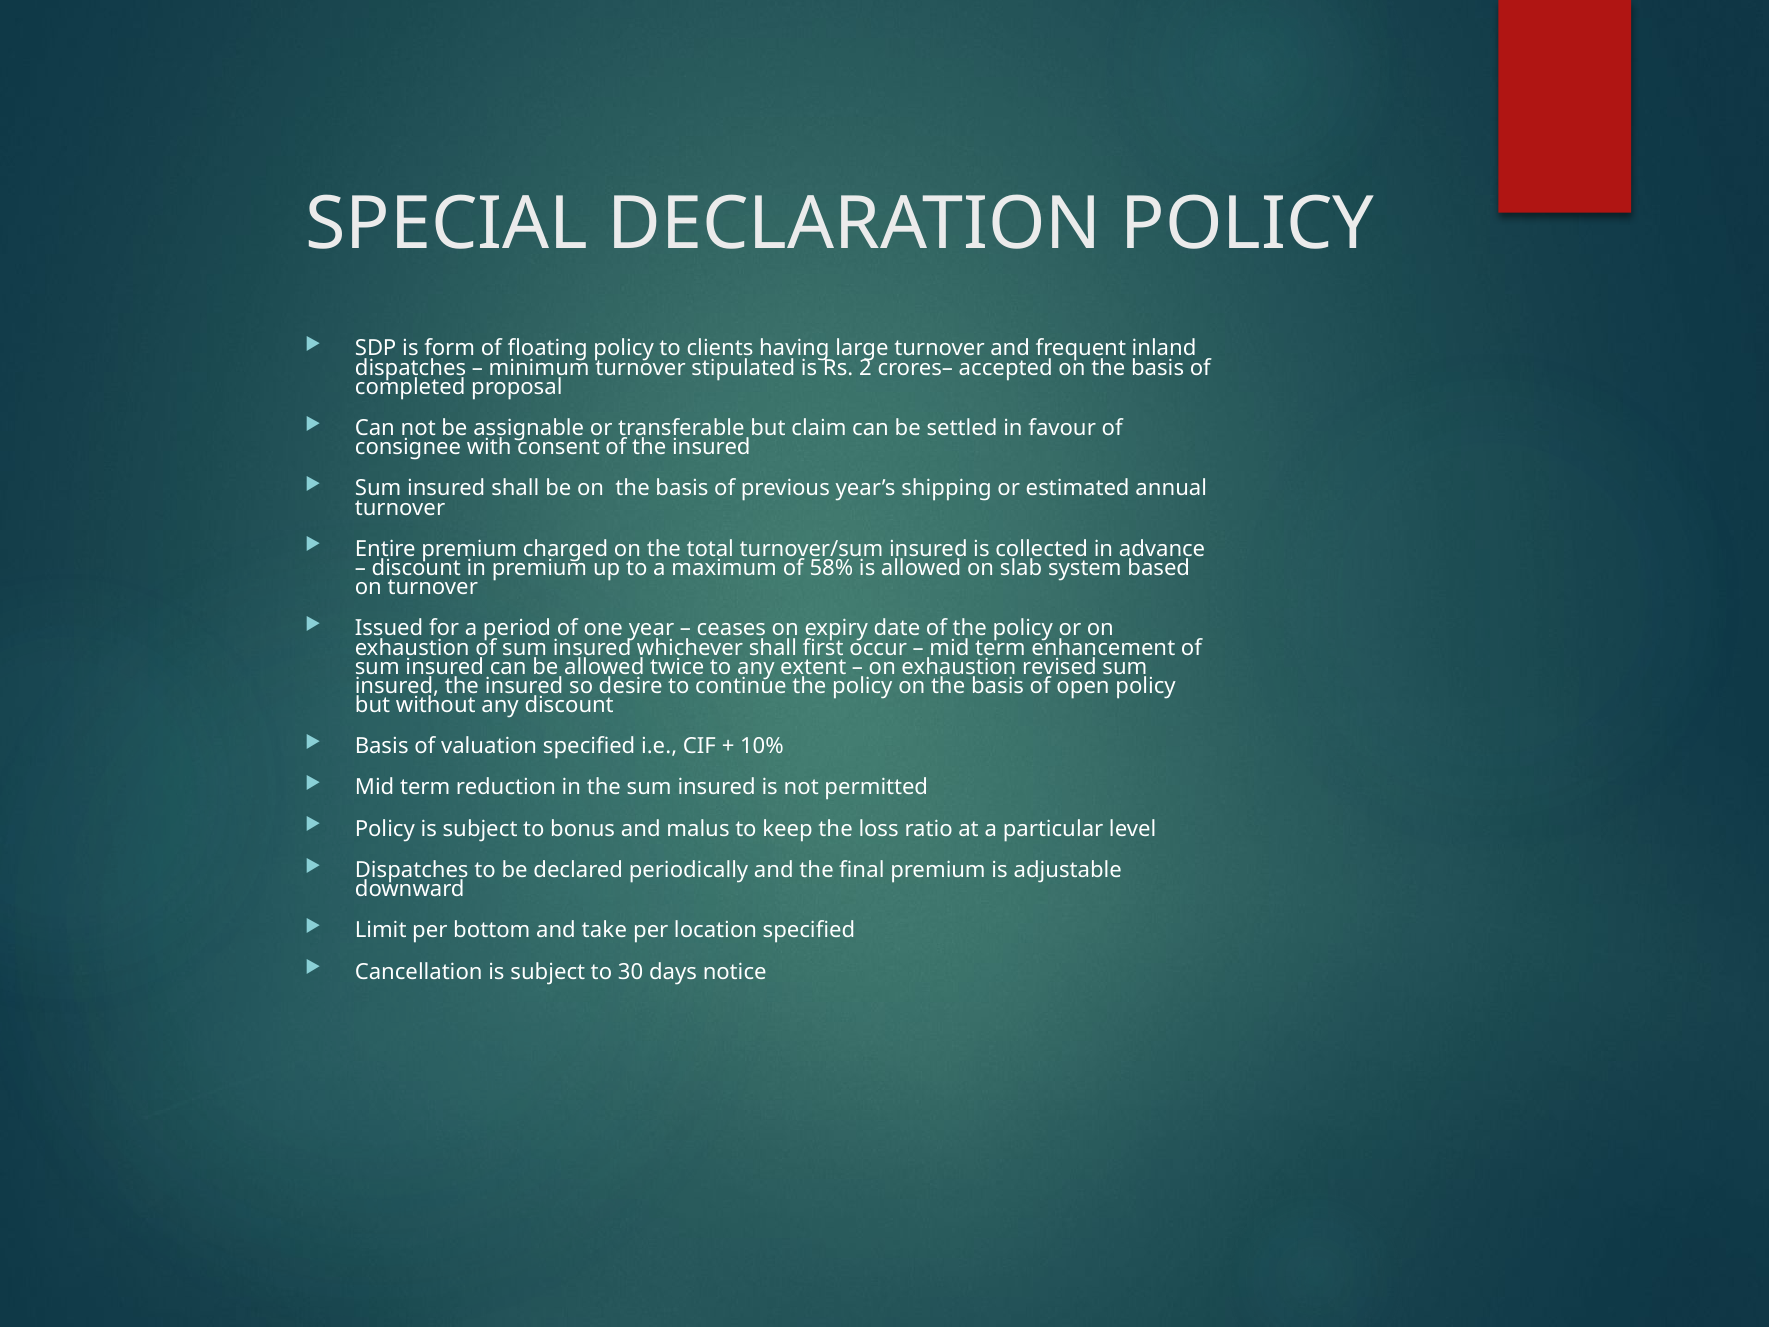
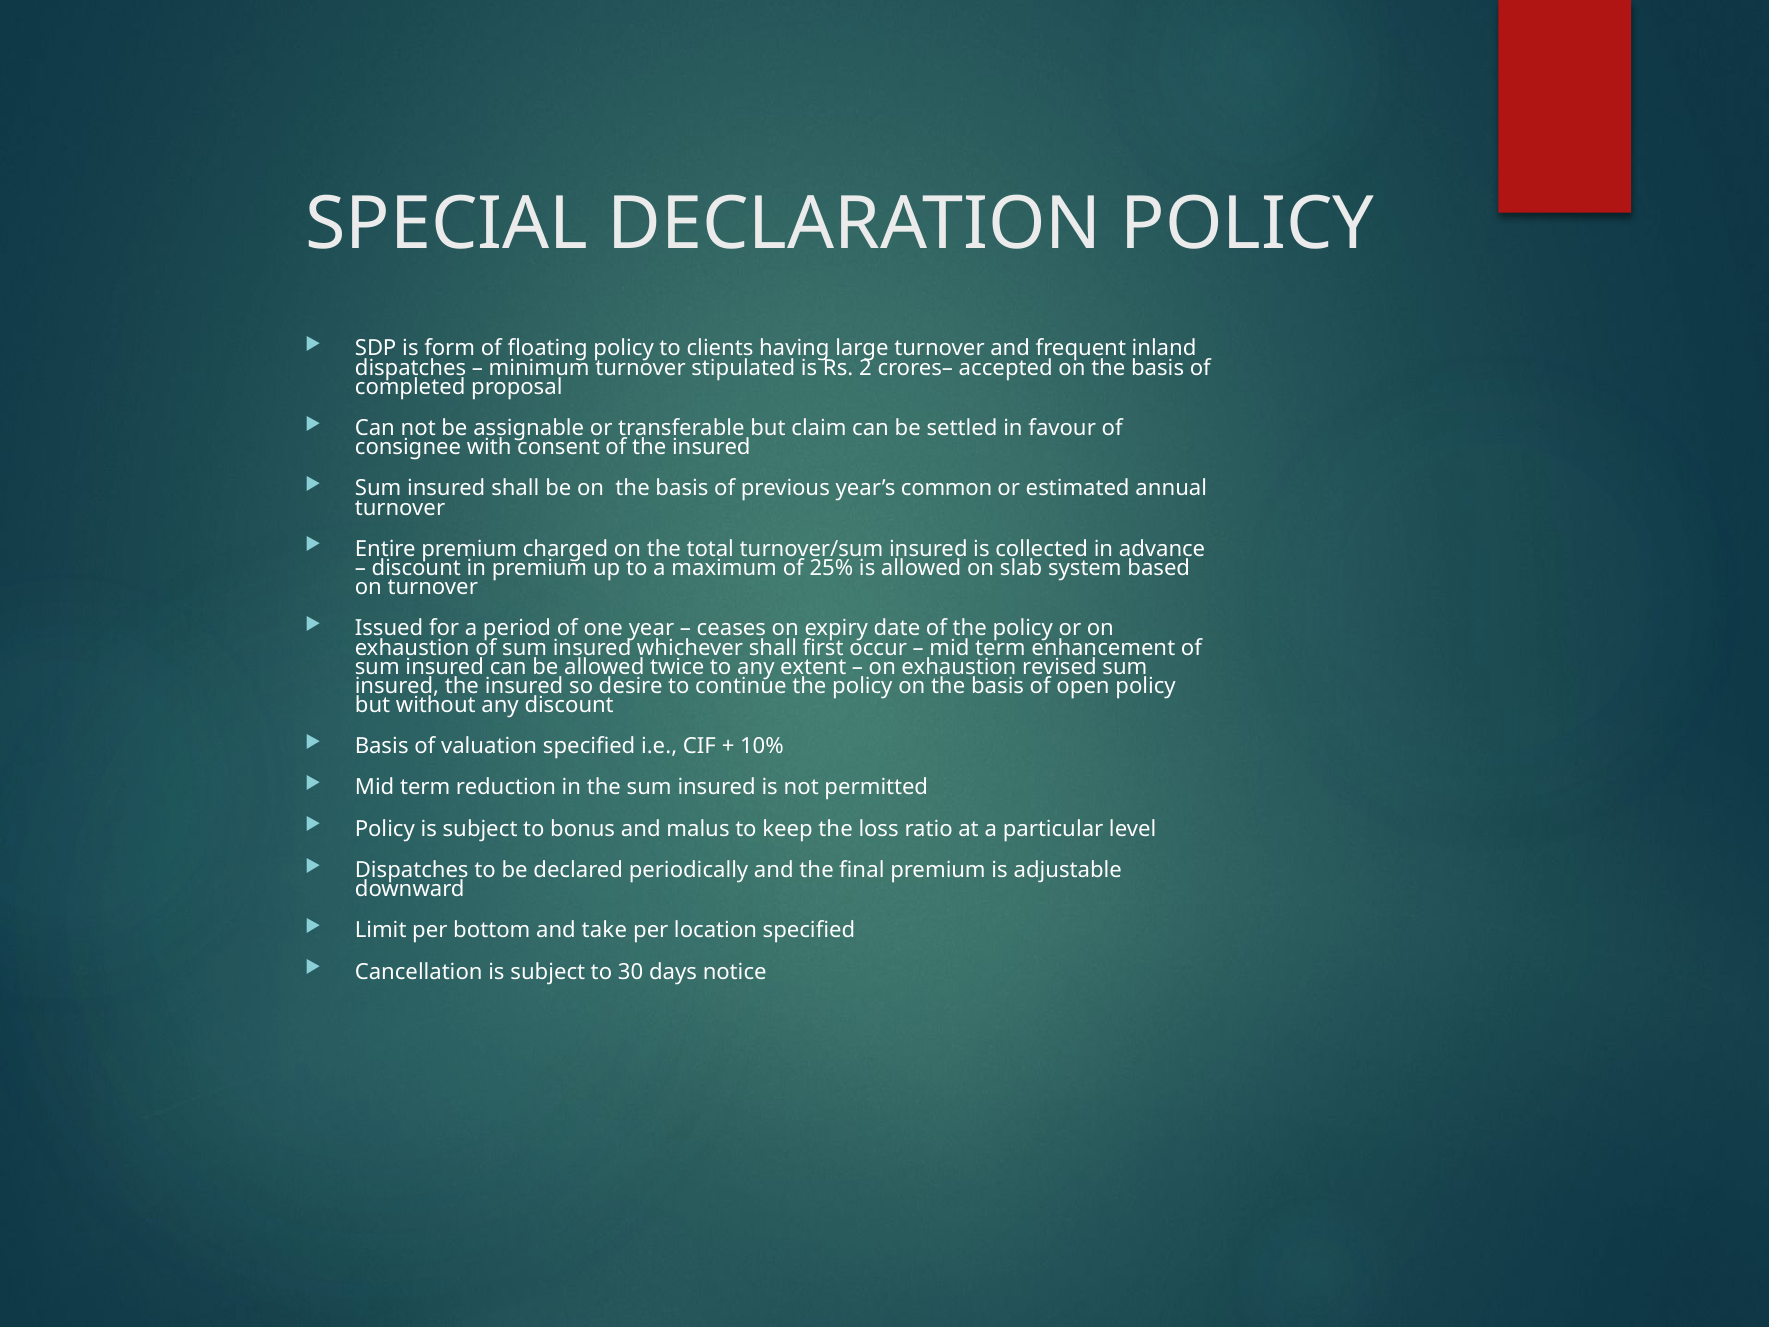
shipping: shipping -> common (947, 488)
58%: 58% -> 25% (831, 568)
